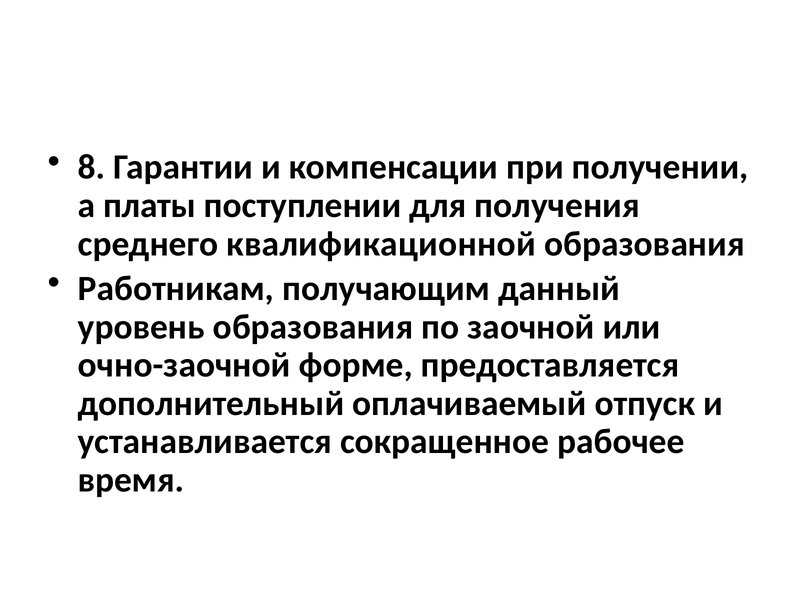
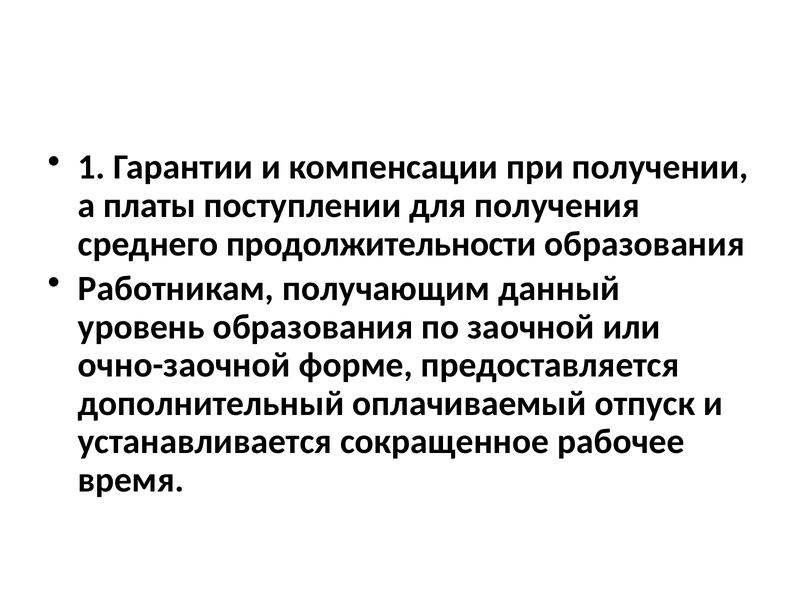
8: 8 -> 1 (92, 167)
квалификационной: квалификационной -> продолжительности (381, 244)
